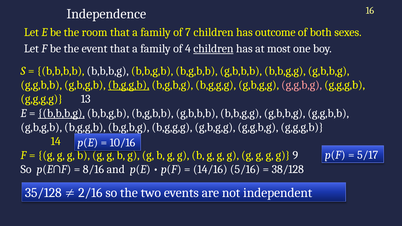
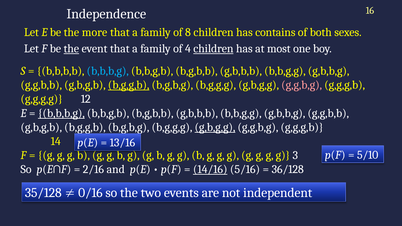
room: room -> more (95, 32)
7: 7 -> 8 (188, 32)
outcome: outcome -> contains (275, 32)
the underline: none -> present (71, 49)
b,b,b,g colour: white -> light blue (108, 71)
13: 13 -> 12 (86, 99)
g,b,g,g underline: none -> present (215, 127)
10/16: 10/16 -> 13/16 (122, 143)
5/17: 5/17 -> 5/10 (368, 155)
9: 9 -> 3 (295, 155)
8/16: 8/16 -> 2/16 (93, 170)
14/16 underline: none -> present (210, 170)
38/128: 38/128 -> 36/128 (288, 170)
2/16: 2/16 -> 0/16 (90, 193)
